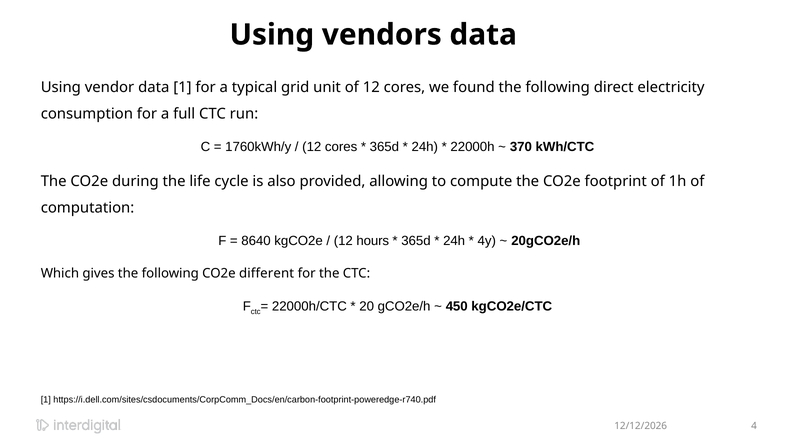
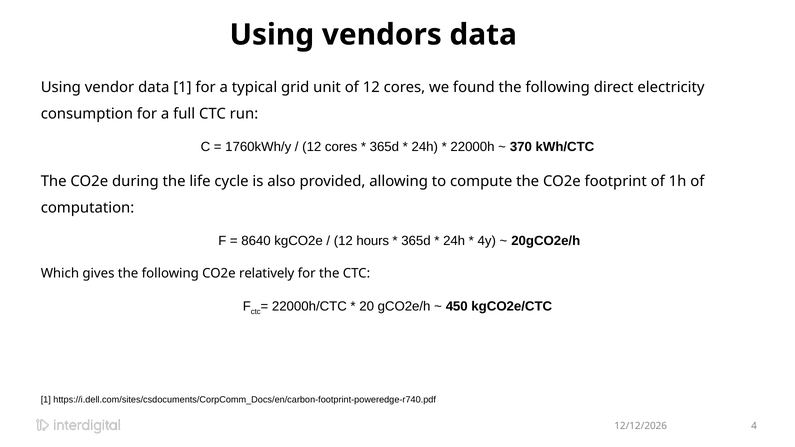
different: different -> relatively (267, 273)
